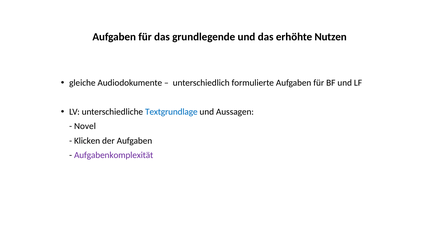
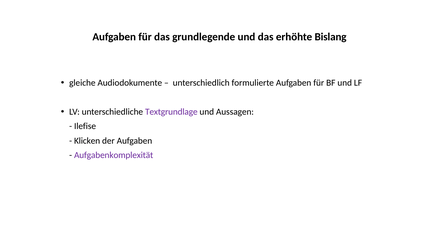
Nutzen: Nutzen -> Bislang (331, 37)
Textgrundlage colour: blue -> purple (171, 112)
Novel: Novel -> Ilefise (85, 126)
